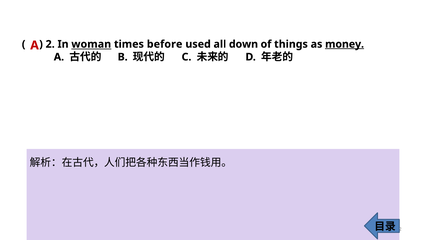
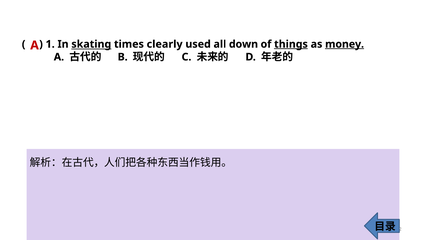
2: 2 -> 1 (50, 44)
woman: woman -> skating (91, 44)
before: before -> clearly (165, 44)
things underline: none -> present (291, 44)
